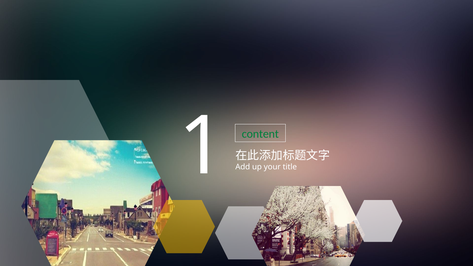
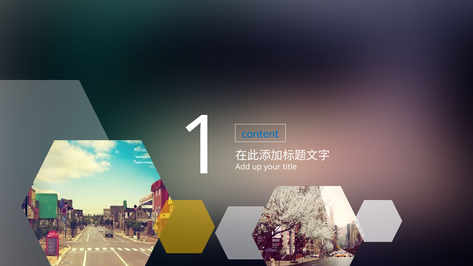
content colour: green -> blue (260, 134)
